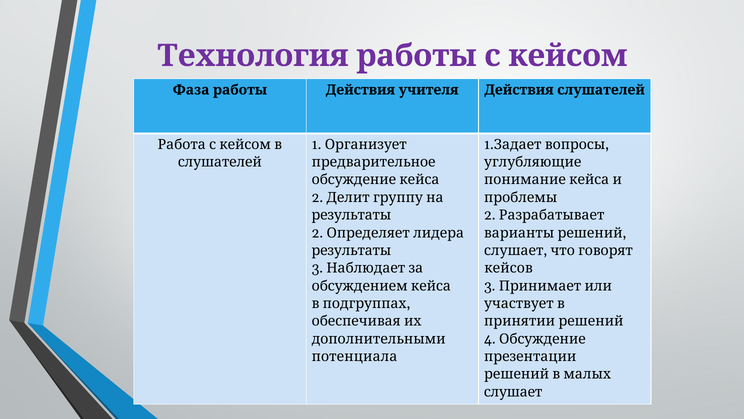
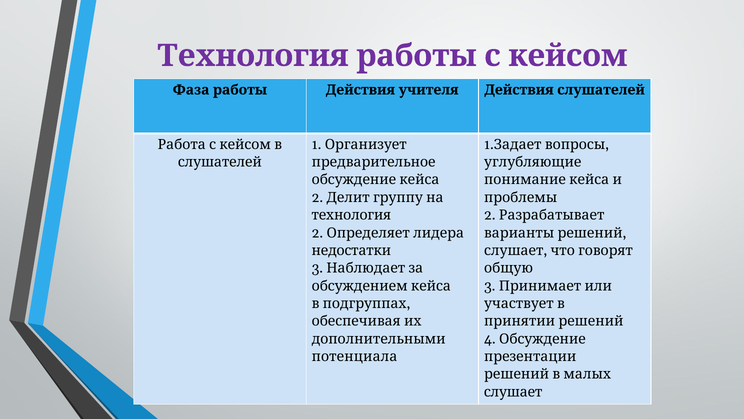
результаты: результаты -> технология (351, 215)
результаты: результаты -> недостатки (351, 250)
кейсов: кейсов -> общую (509, 268)
